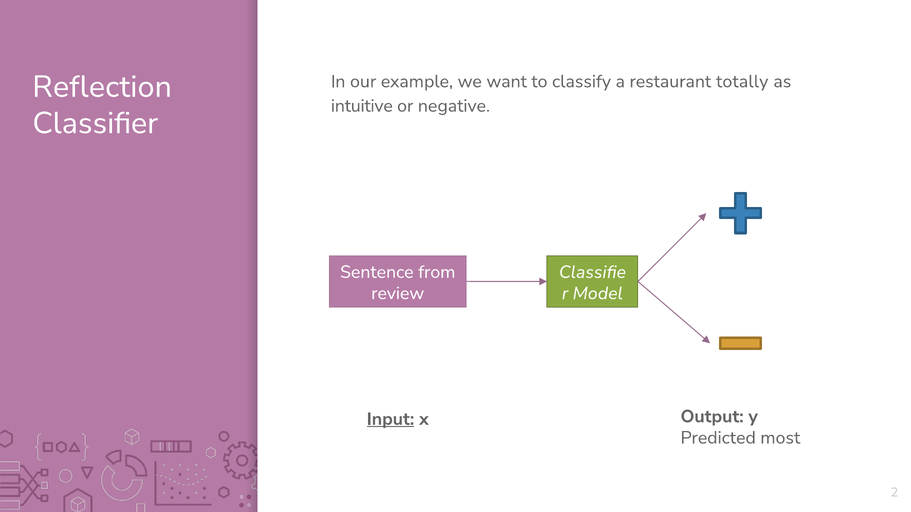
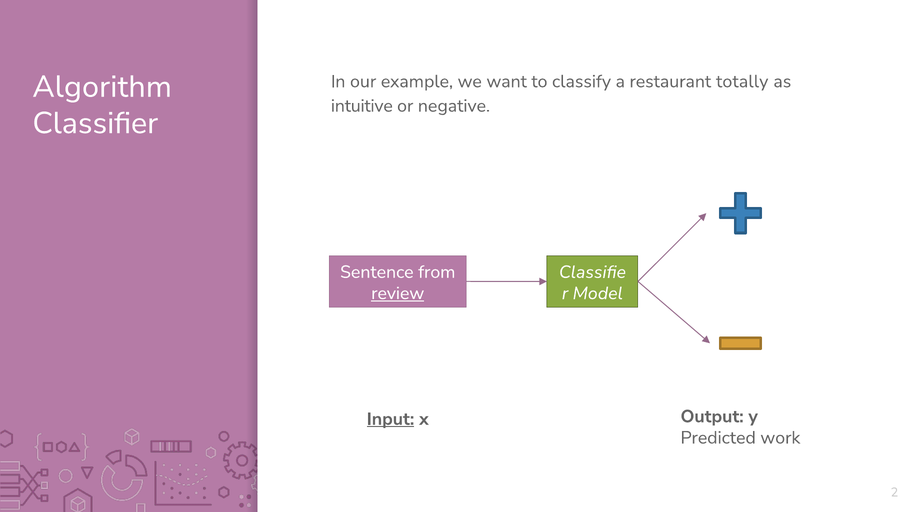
Reflection: Reflection -> Algorithm (102, 87)
review underline: none -> present (398, 294)
most: most -> work (780, 438)
